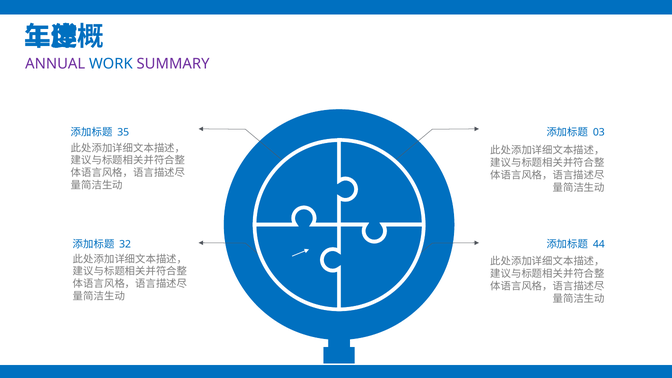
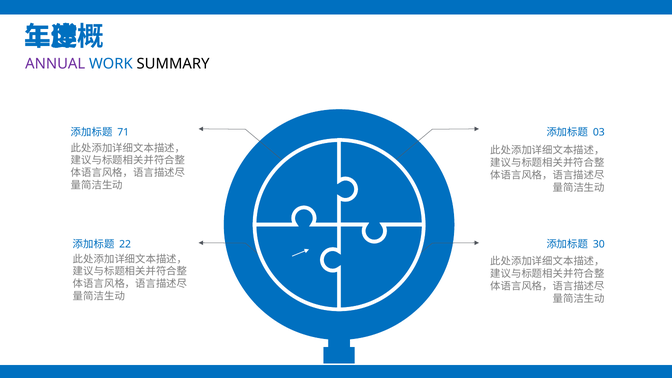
SUMMARY colour: purple -> black (173, 64)
35: 35 -> 71 (123, 132)
32: 32 -> 22 (125, 244)
44: 44 -> 30 (599, 244)
